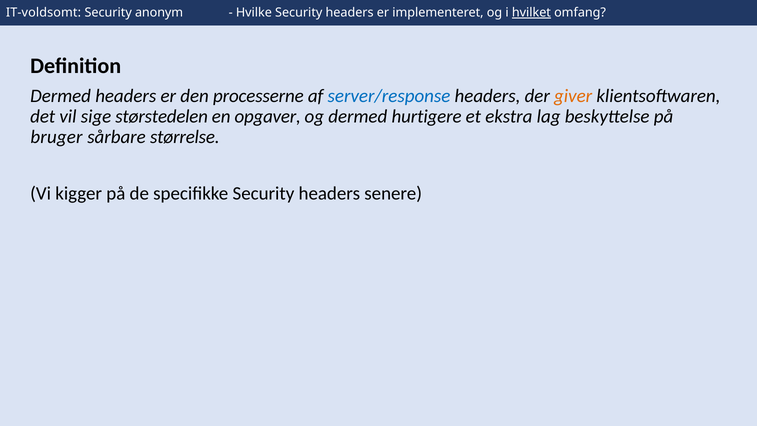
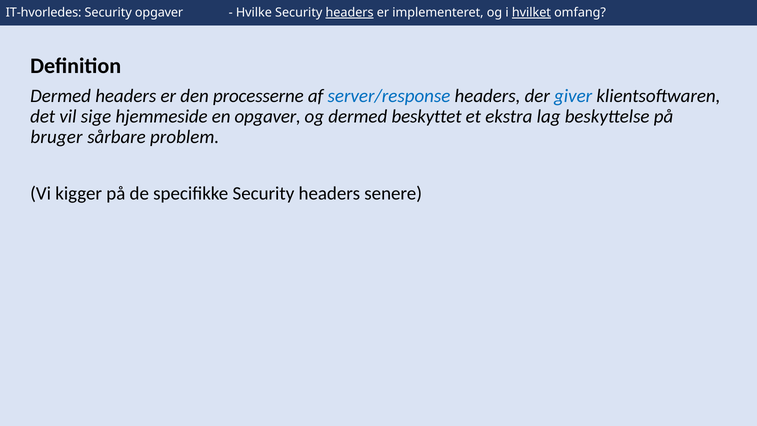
IT-voldsomt: IT-voldsomt -> IT-hvorledes (44, 13)
Security anonym: anonym -> opgaver (159, 13)
headers underline: none -> present (350, 13)
giver colour: orange -> blue (573, 96)
størstedelen: størstedelen -> hjemmeside (162, 117)
hurtigere: hurtigere -> beskyttet (427, 117)
størrelse: størrelse -> problem (185, 137)
